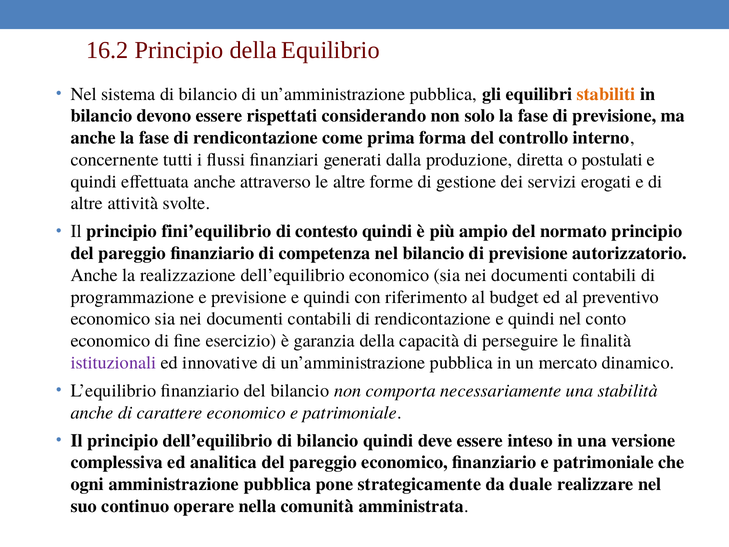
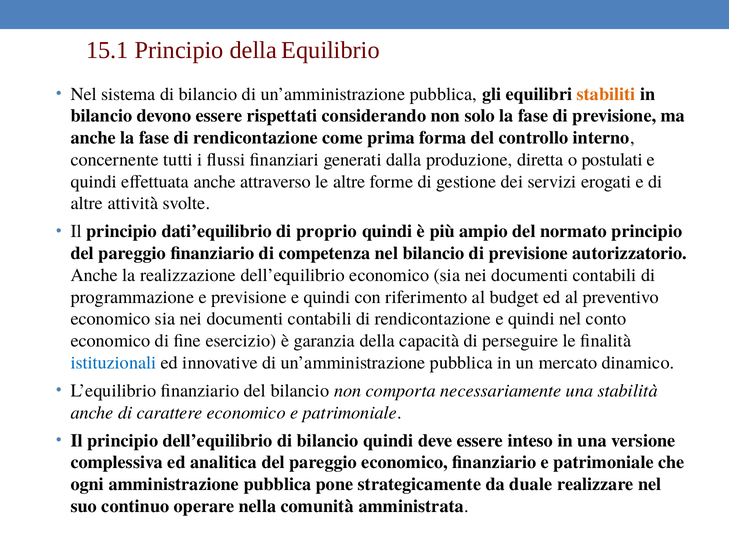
16.2: 16.2 -> 15.1 (107, 50)
fini’equilibrio: fini’equilibrio -> dati’equilibrio (217, 231)
contesto: contesto -> proprio (327, 231)
istituzionali colour: purple -> blue (113, 363)
